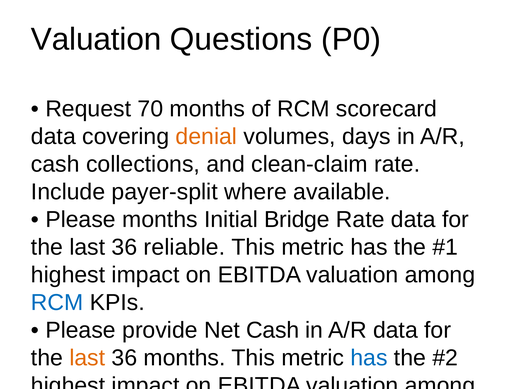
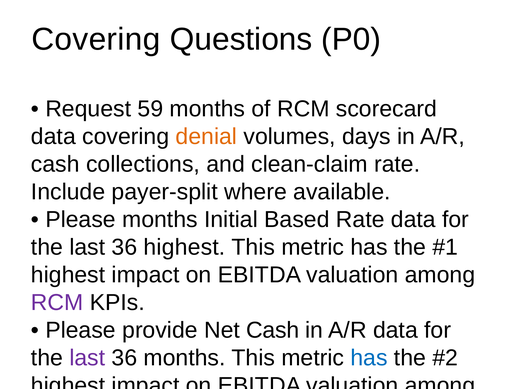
Valuation: Valuation -> Covering (96, 39)
70: 70 -> 59 (150, 109)
Bridge: Bridge -> Based (297, 219)
36 reliable: reliable -> highest (184, 247)
RCM colour: blue -> purple (57, 302)
last colour: orange -> purple (87, 357)
